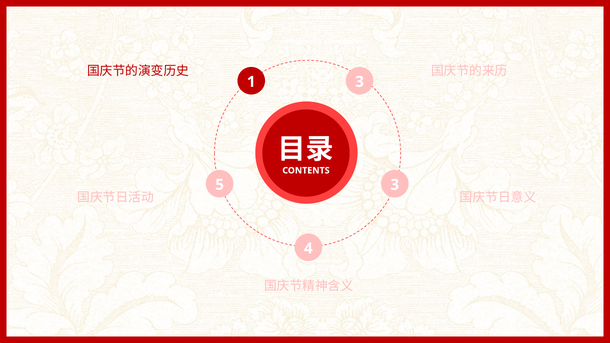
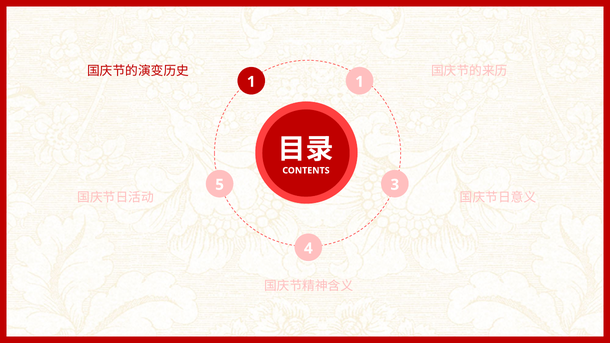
1 3: 3 -> 1 (360, 82)
